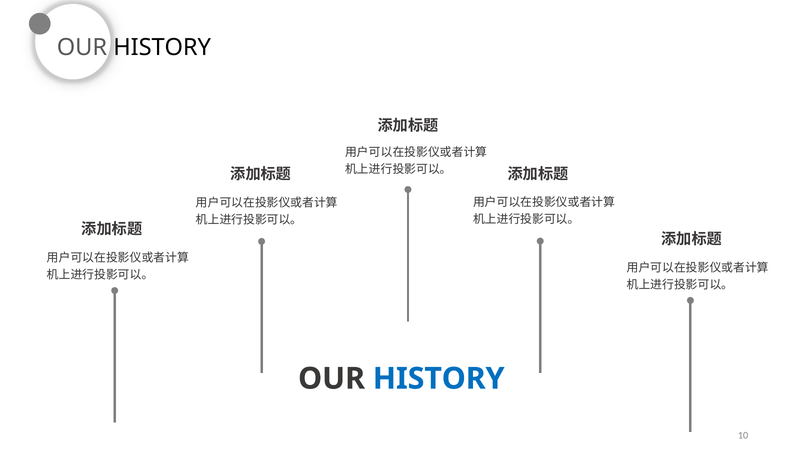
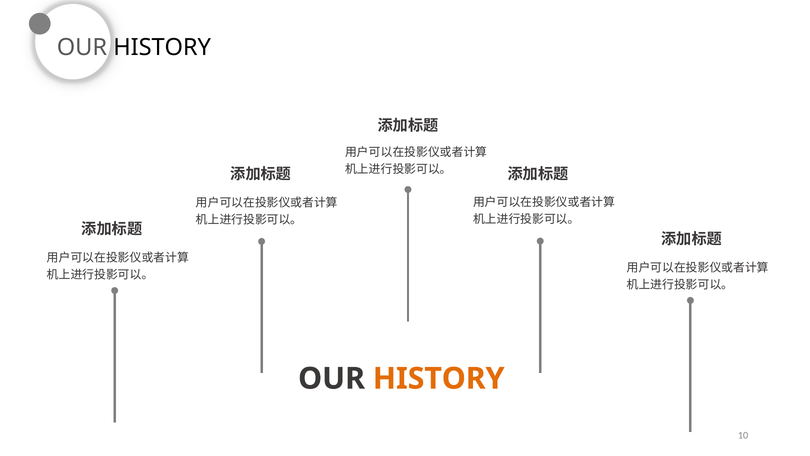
HISTORY colour: blue -> orange (439, 378)
